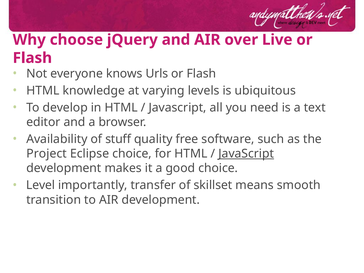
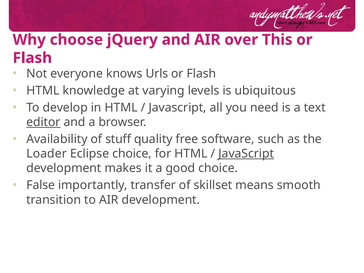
Live: Live -> This (277, 40)
editor underline: none -> present (43, 122)
Project: Project -> Loader (47, 154)
Level: Level -> False (41, 185)
